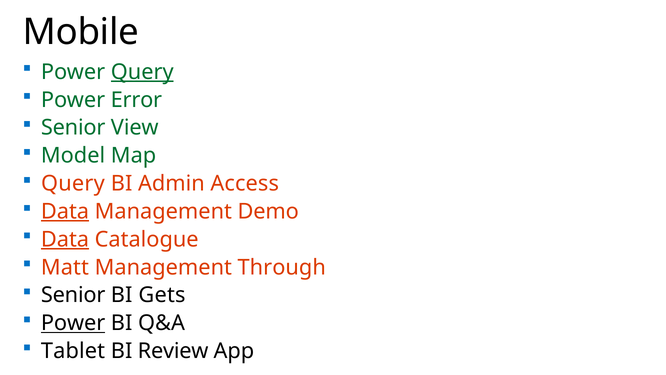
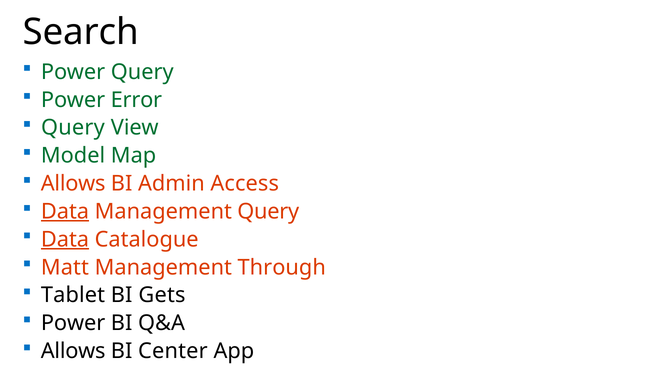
Mobile: Mobile -> Search (81, 32)
Query underline: present -> none (142, 72)
Senior: Senior -> Query (73, 128)
Query: Query -> Allows (73, 183)
Management Demo: Demo -> Query (268, 211)
Senior: Senior -> Tablet (73, 295)
Power underline: present -> none (73, 323)
Tablet: Tablet -> Allows (73, 351)
Review: Review -> Center (173, 351)
